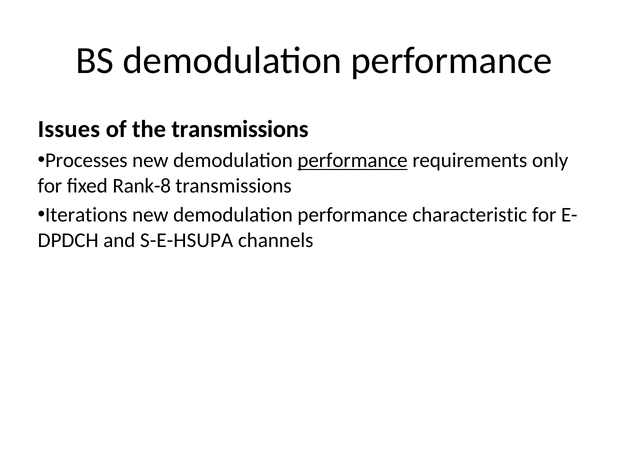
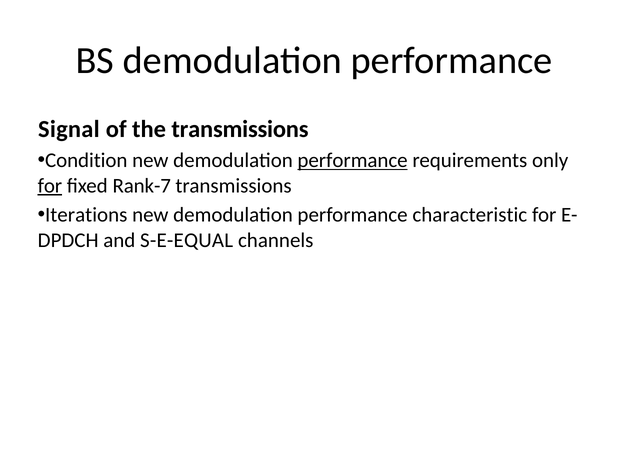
Issues: Issues -> Signal (69, 130)
Processes: Processes -> Condition (86, 161)
for underline: none -> present (50, 186)
Rank-8: Rank-8 -> Rank-7 (142, 186)
S-E-HSUPA: S-E-HSUPA -> S-E-EQUAL (187, 240)
